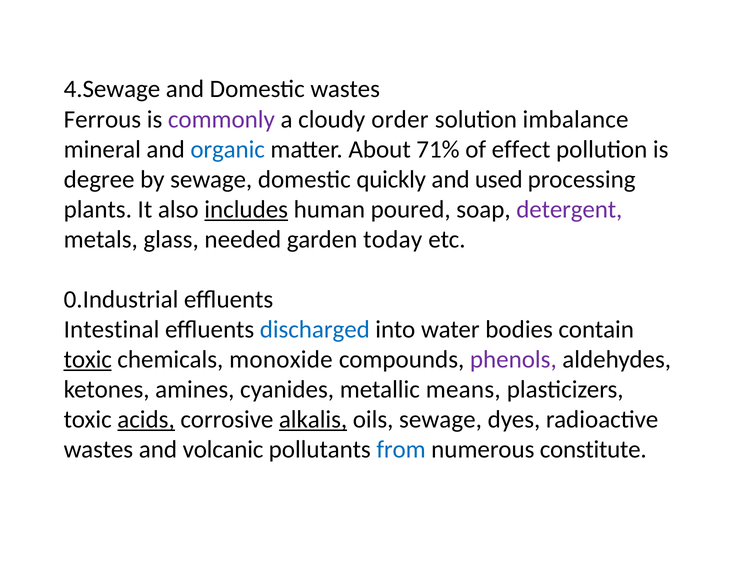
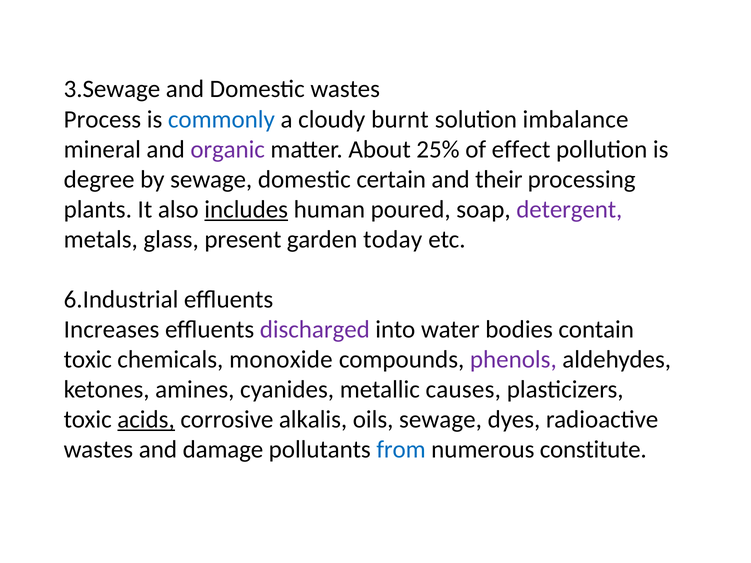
4.Sewage: 4.Sewage -> 3.Sewage (112, 89)
Ferrous: Ferrous -> Process (102, 119)
commonly colour: purple -> blue (221, 119)
order: order -> burnt (400, 119)
organic colour: blue -> purple (228, 149)
71%: 71% -> 25% (438, 149)
quickly: quickly -> certain (391, 179)
used: used -> their (499, 179)
needed: needed -> present (243, 239)
0.Industrial: 0.Industrial -> 6.Industrial (121, 300)
Intestinal: Intestinal -> Increases (112, 330)
discharged colour: blue -> purple (315, 330)
toxic underline: present -> none (88, 360)
means: means -> causes (463, 390)
alkalis underline: present -> none (313, 420)
volcanic: volcanic -> damage (223, 450)
